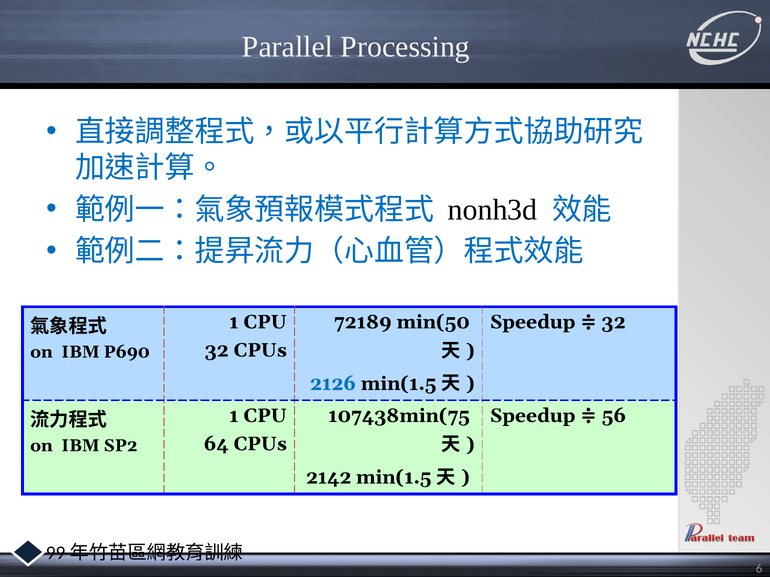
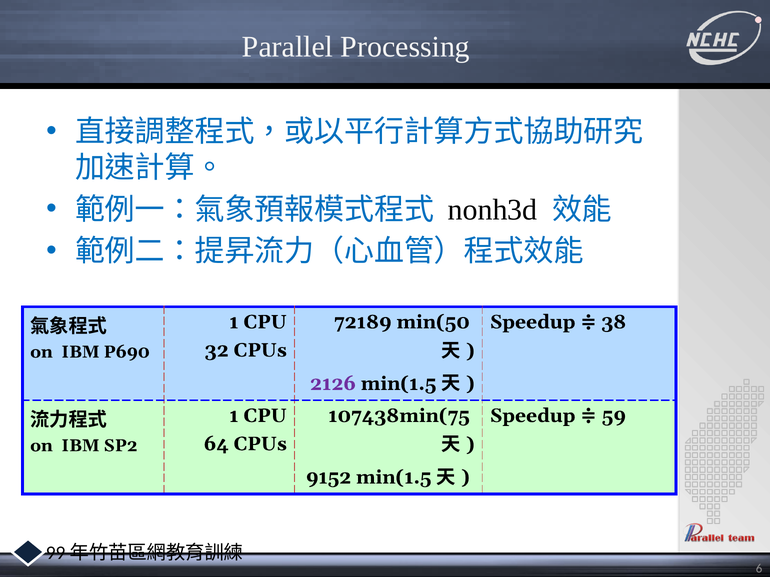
Speedup 32: 32 -> 38 (614, 322)
2126 colour: blue -> purple (333, 384)
56: 56 -> 59 (614, 416)
2142: 2142 -> 9152 (329, 478)
